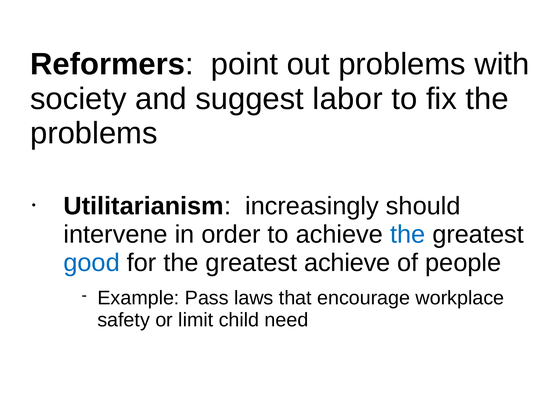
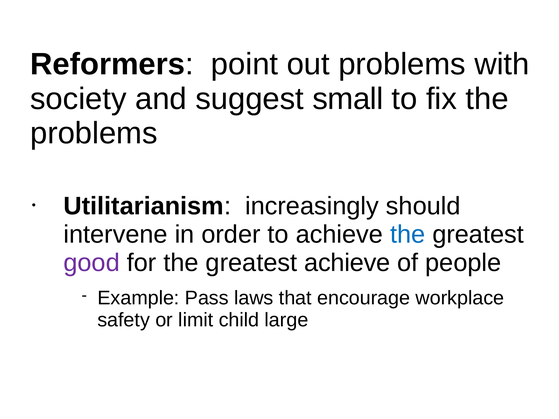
labor: labor -> small (348, 99)
good colour: blue -> purple (92, 263)
need: need -> large (286, 320)
